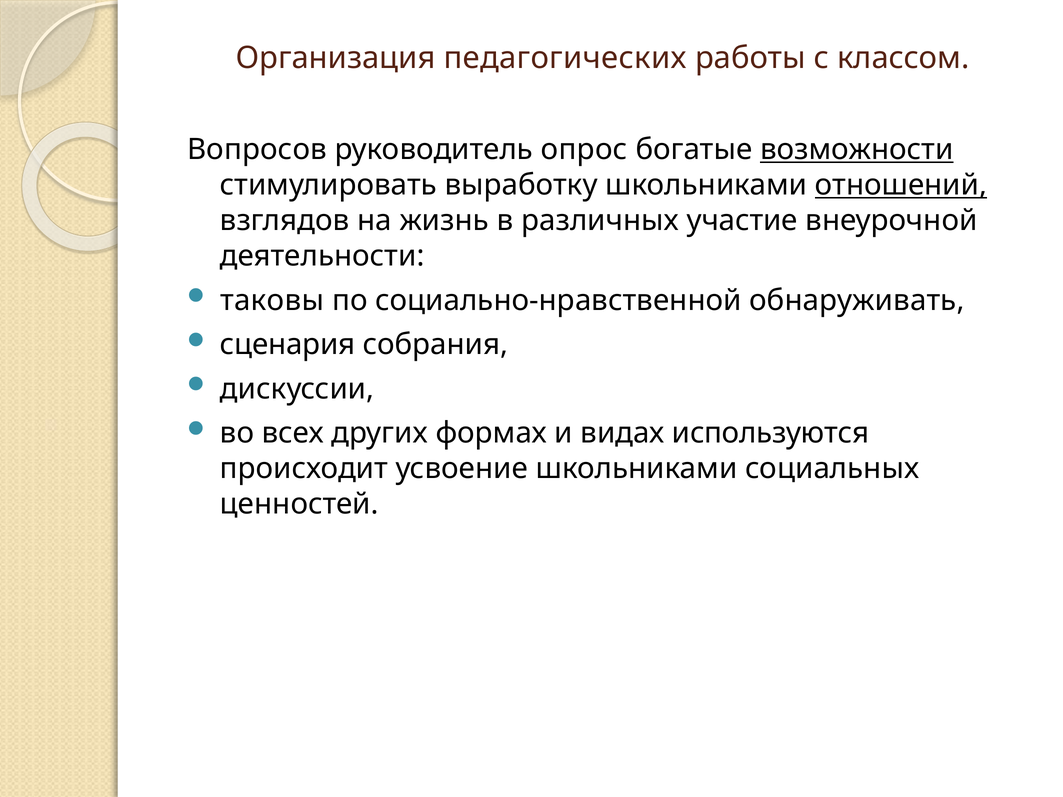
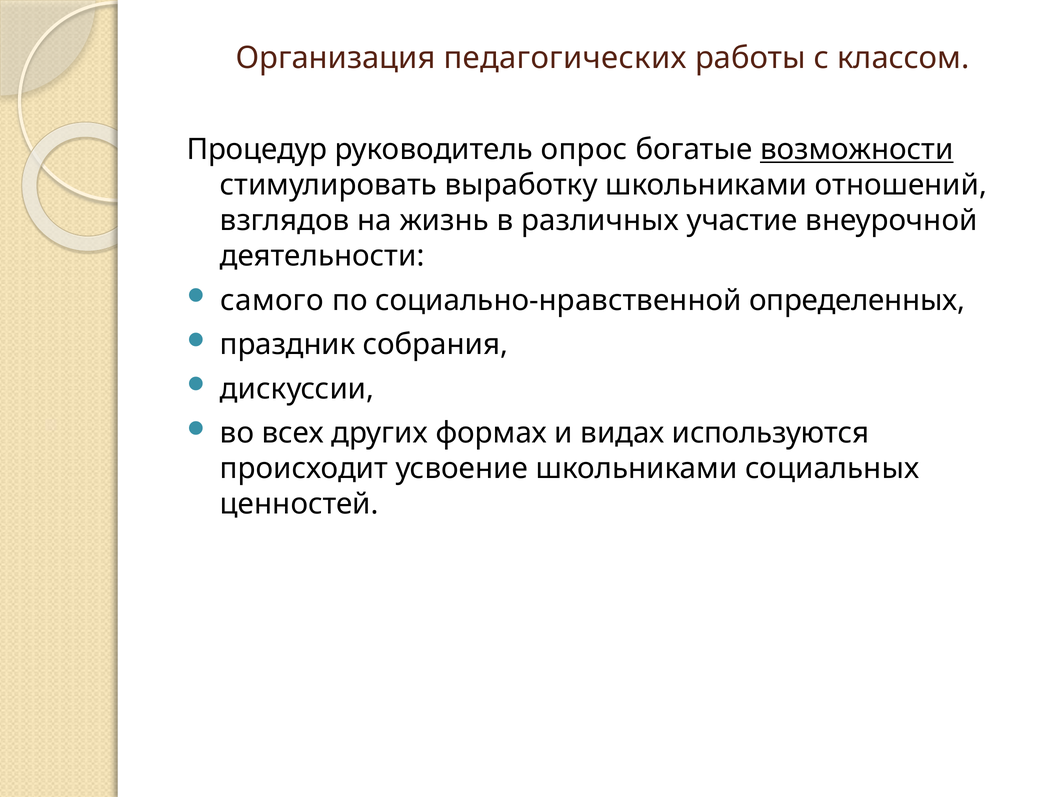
Вопросов: Вопросов -> Процедур (257, 150)
отношений underline: present -> none (901, 185)
таковы: таковы -> самого (272, 300)
обнаруживать: обнаруживать -> определенных (857, 300)
сценария: сценария -> праздник (288, 345)
